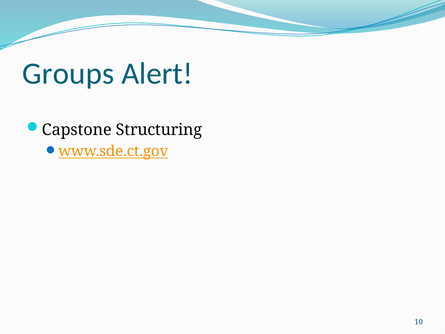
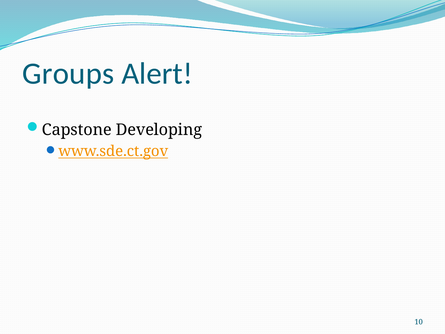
Structuring: Structuring -> Developing (159, 130)
